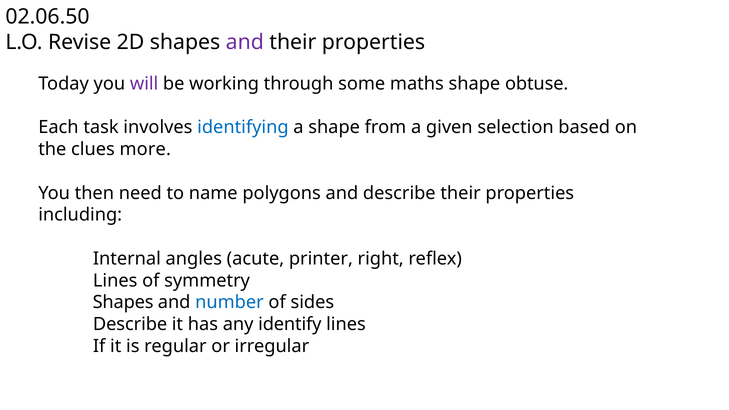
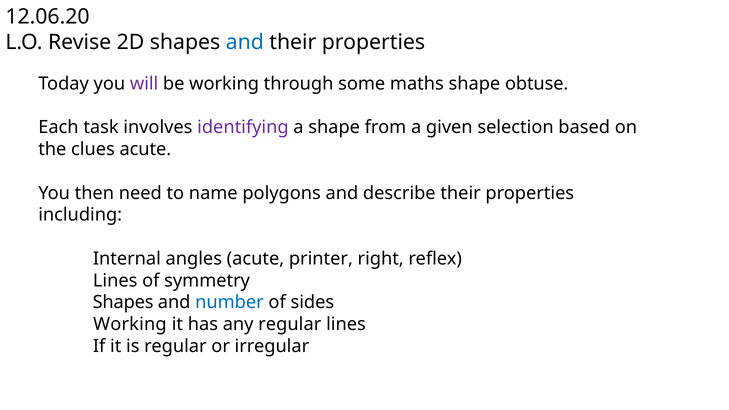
02.06.50: 02.06.50 -> 12.06.20 (48, 17)
and colour: purple -> blue (245, 42)
identifying colour: blue -> purple (243, 127)
clues more: more -> acute (145, 149)
Describe: Describe -> Working (130, 324)
any identify: identify -> regular (290, 324)
